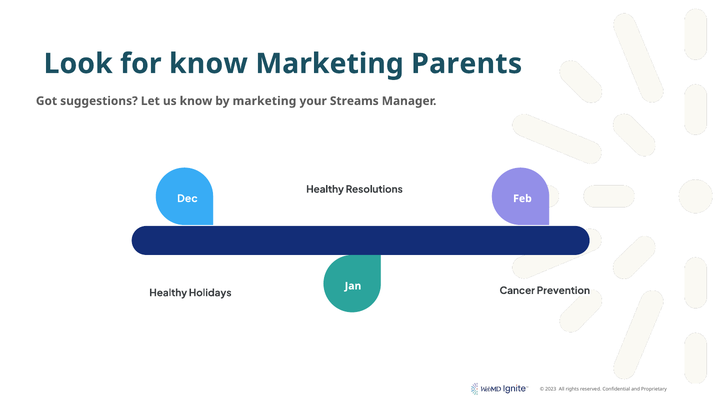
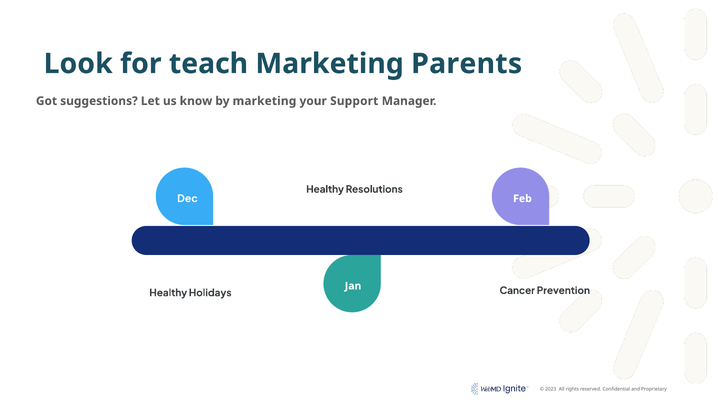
for know: know -> teach (209, 64)
Streams: Streams -> Support (354, 101)
